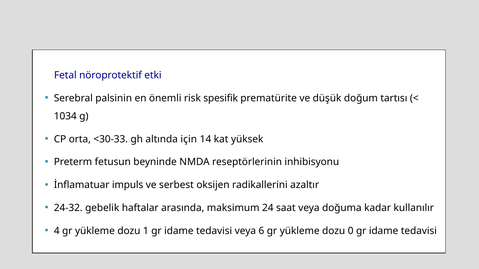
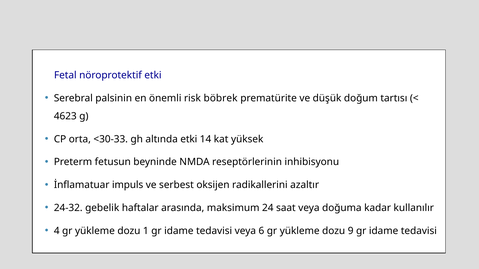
spesifik: spesifik -> böbrek (221, 98)
1034: 1034 -> 4623 (65, 116)
altında için: için -> etki (189, 139)
0: 0 -> 9 (351, 231)
